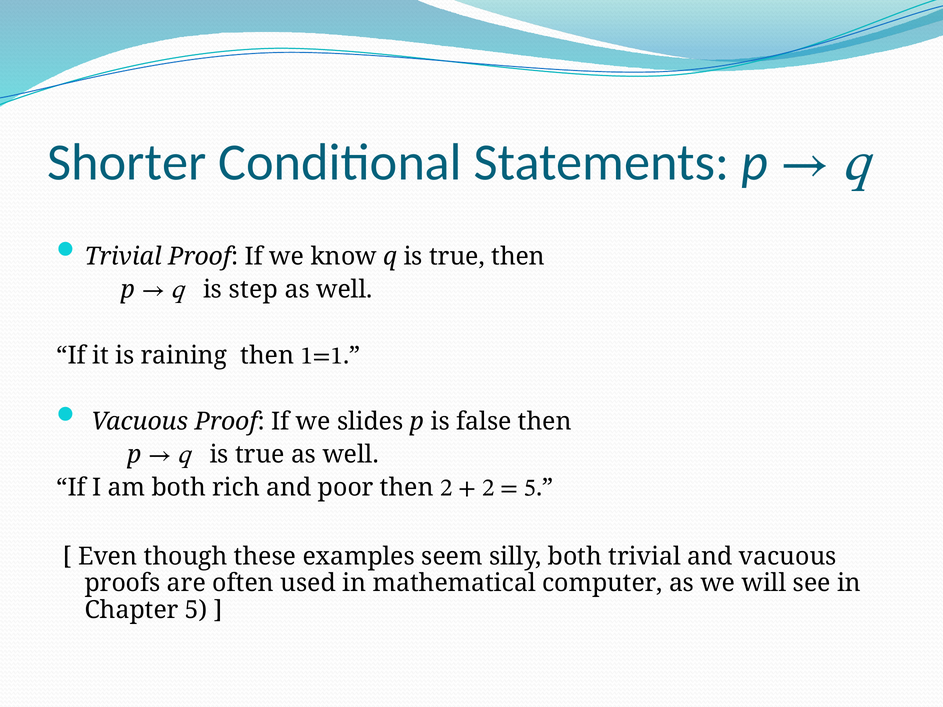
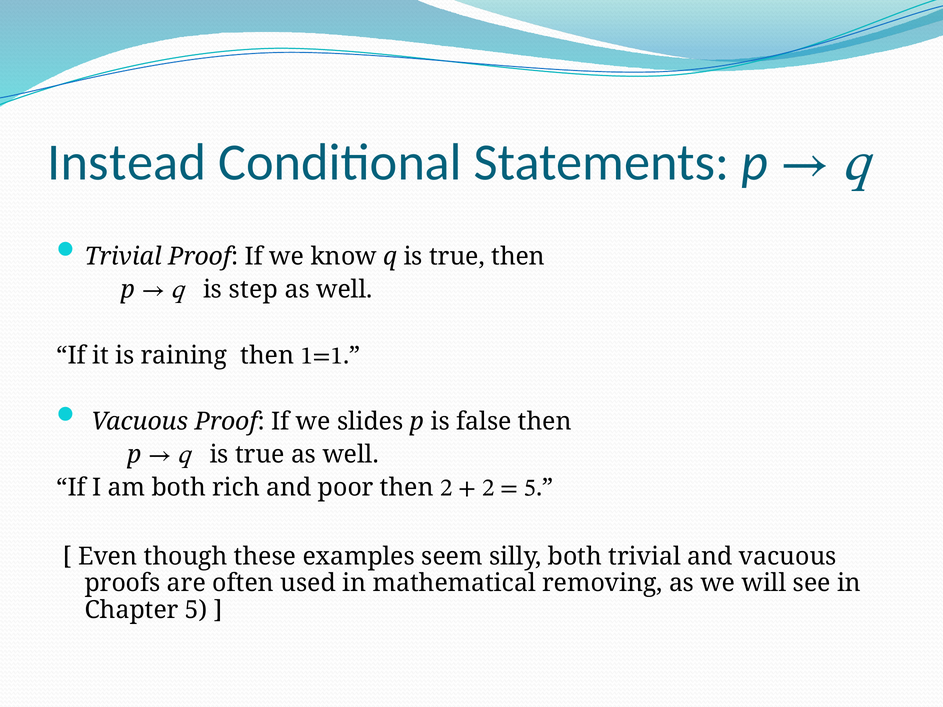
Shorter: Shorter -> Instead (127, 163)
computer: computer -> removing (602, 583)
